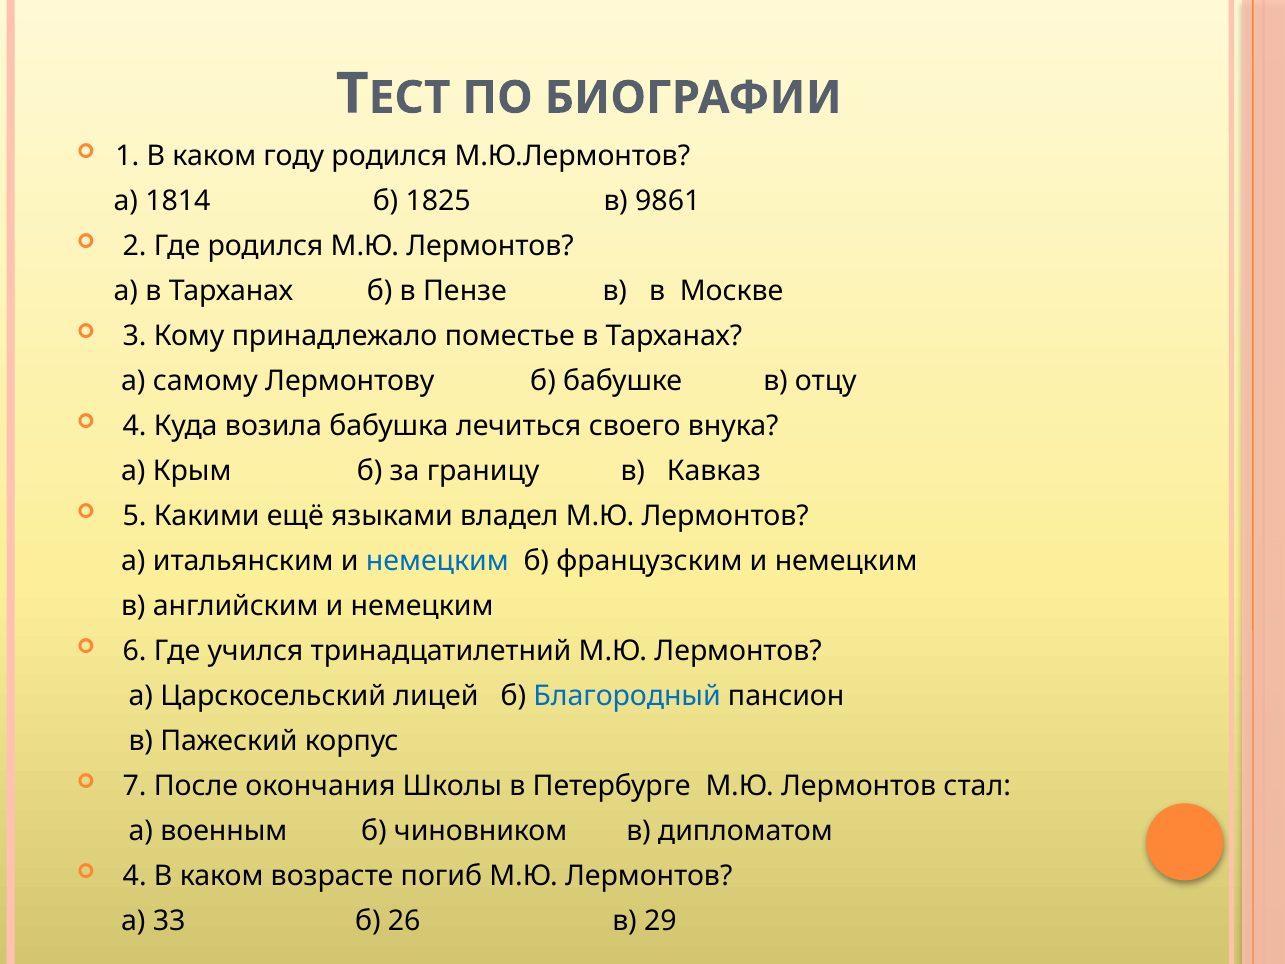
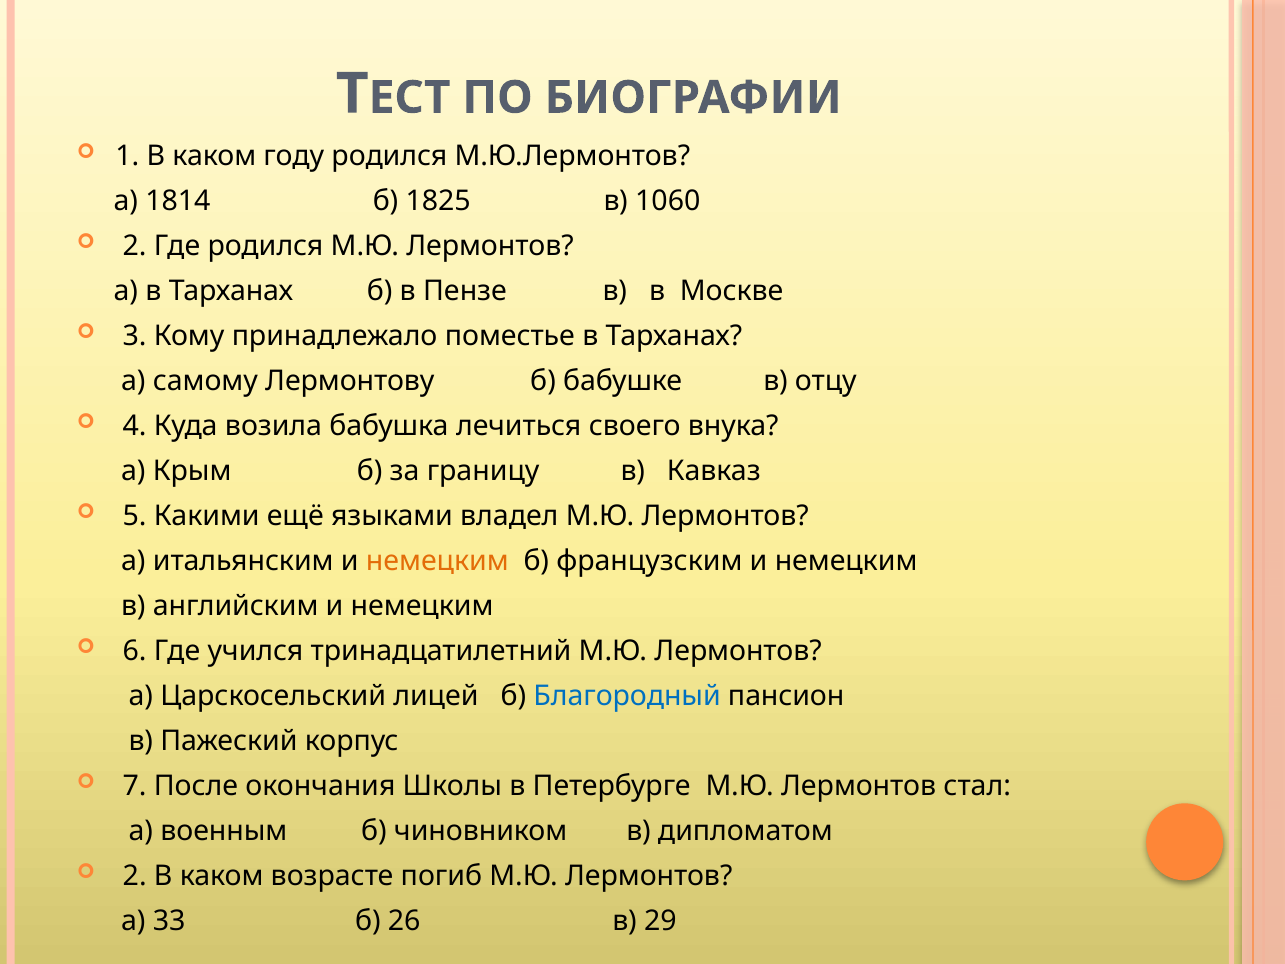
9861: 9861 -> 1060 (668, 201)
немецким colour: blue -> orange (437, 561)
4: 4 -> 2 (135, 876)
